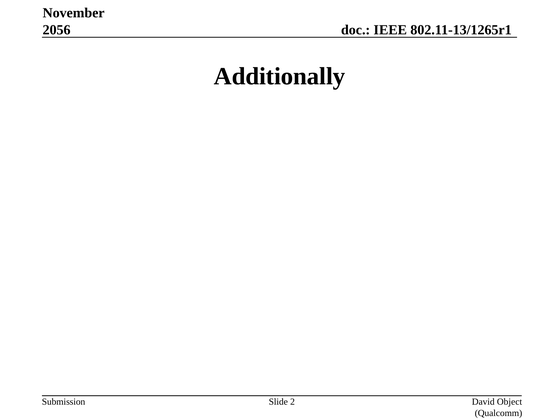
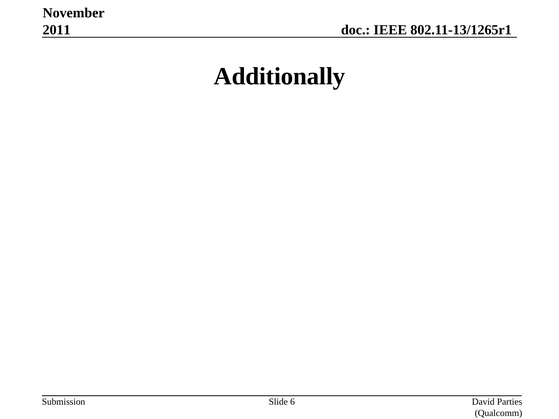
2056: 2056 -> 2011 (57, 30)
2: 2 -> 6 (293, 402)
Object: Object -> Parties (510, 402)
